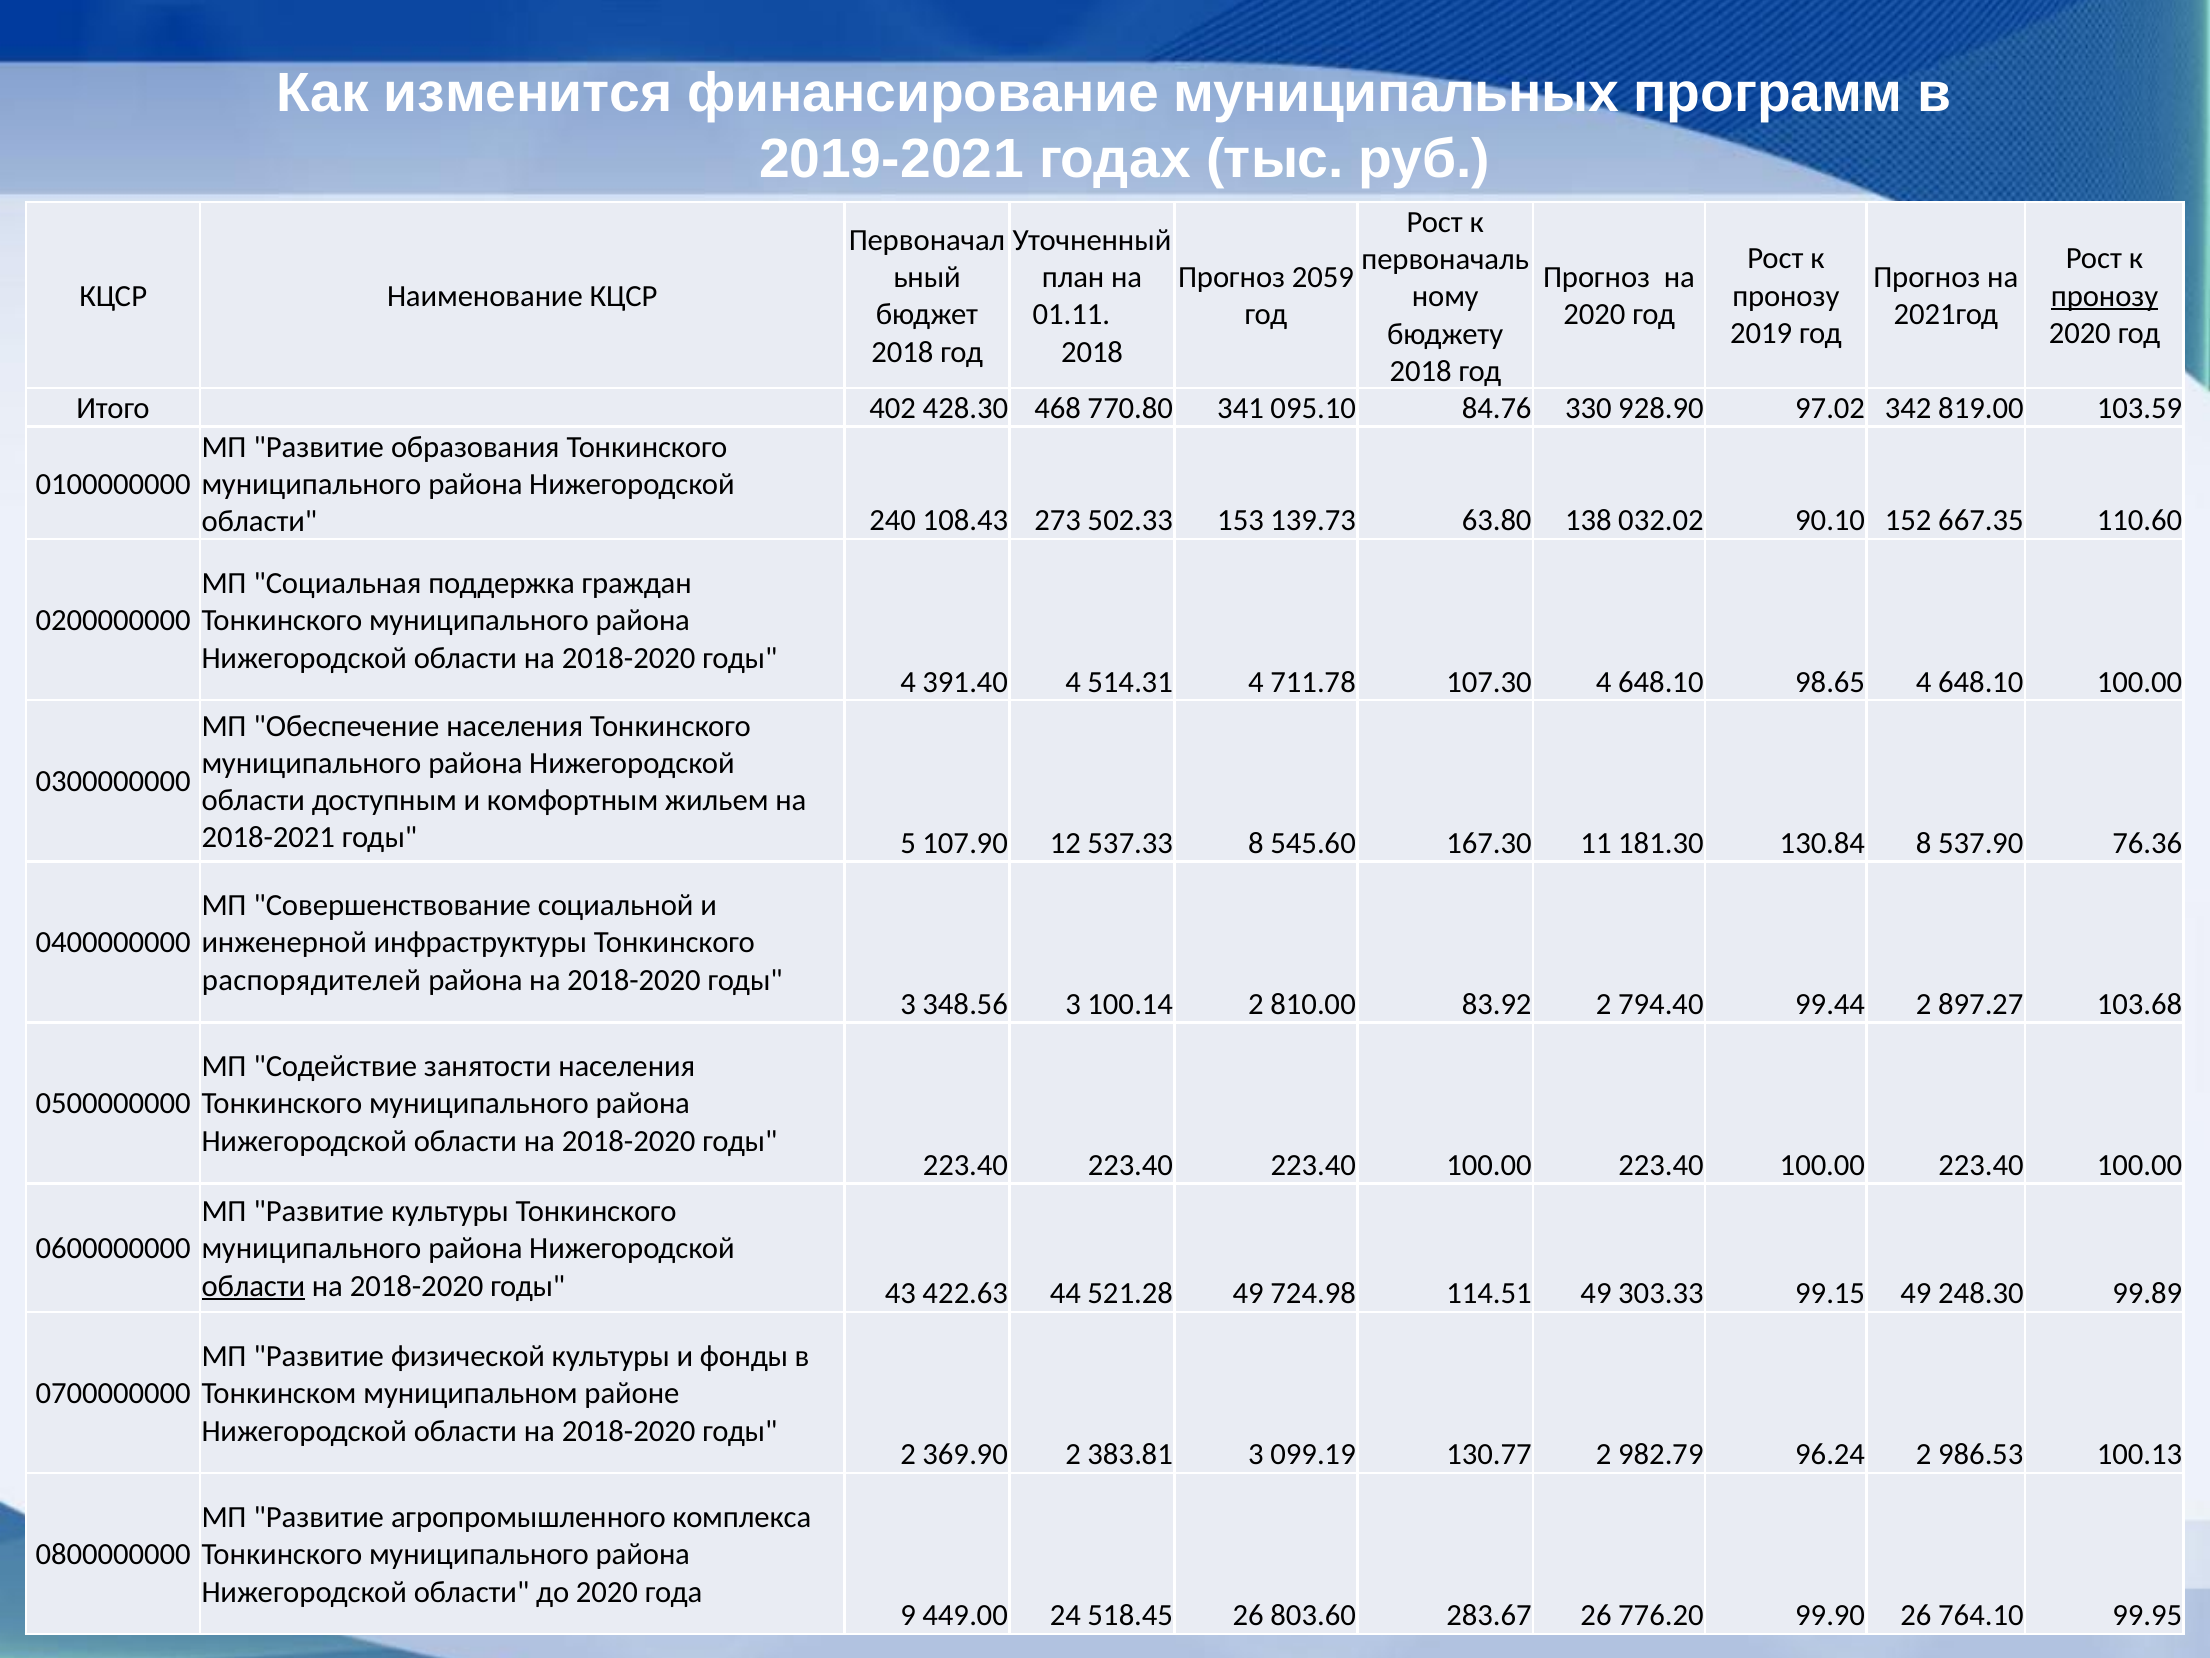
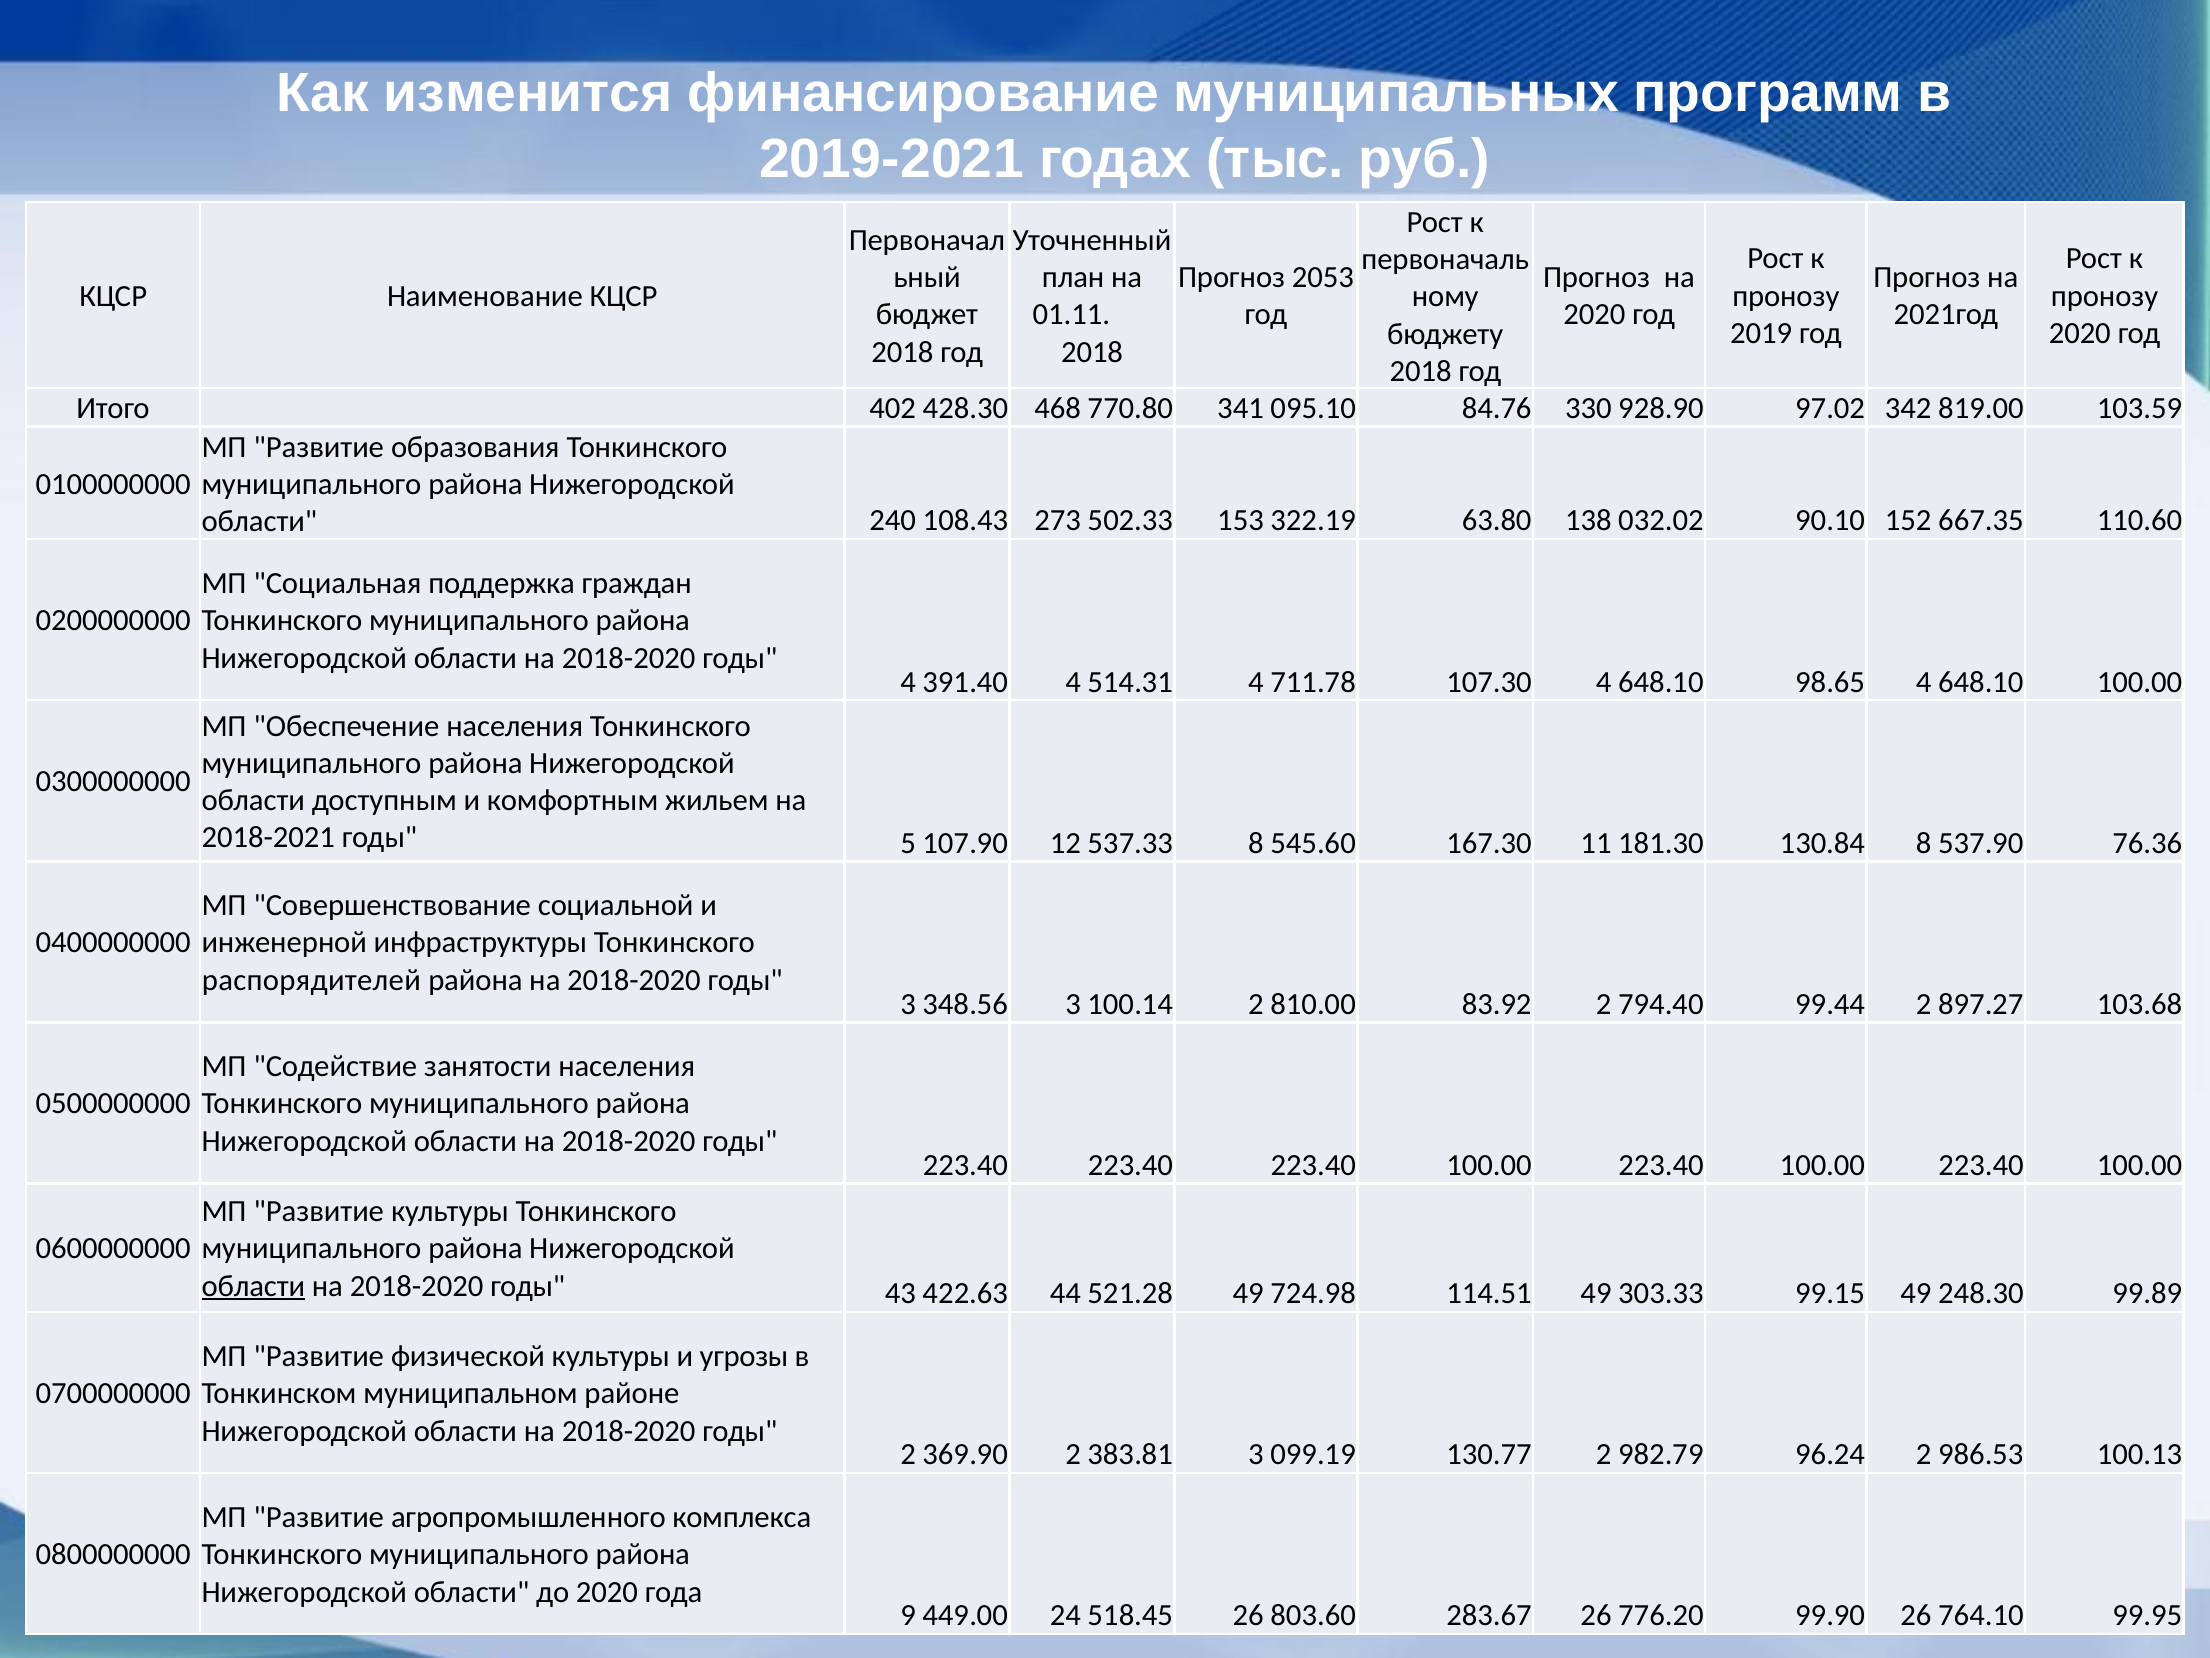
2059: 2059 -> 2053 (1323, 277)
пронозу underline: present -> none (2105, 296)
139.73: 139.73 -> 322.19 (1313, 521)
фонды: фонды -> угрозы (744, 1356)
